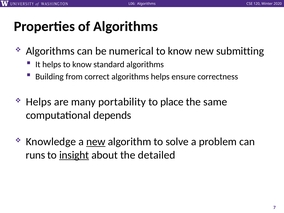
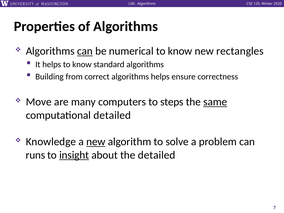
can underline: none -> present (85, 51)
submitting: submitting -> rectangles (240, 51)
Helps: Helps -> Move (39, 102)
portability: portability -> computers (122, 102)
place: place -> steps (172, 102)
same underline: none -> present (215, 102)
computational depends: depends -> detailed (112, 115)
